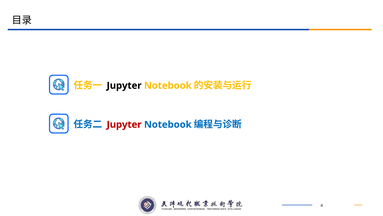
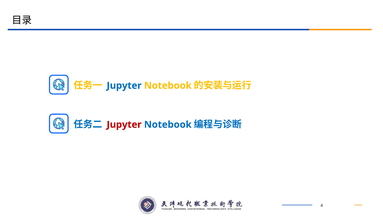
Jupyter colour: black -> blue (124, 85)
